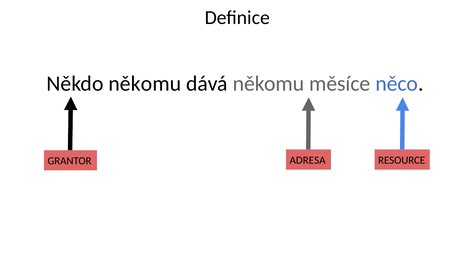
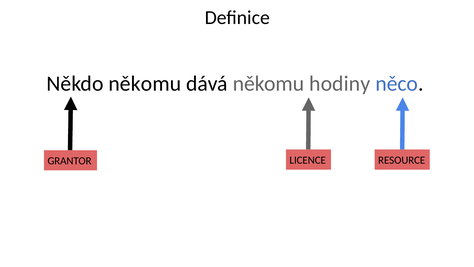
měsíce: měsíce -> hodiny (340, 84)
ADRESA: ADRESA -> LICENCE (308, 160)
